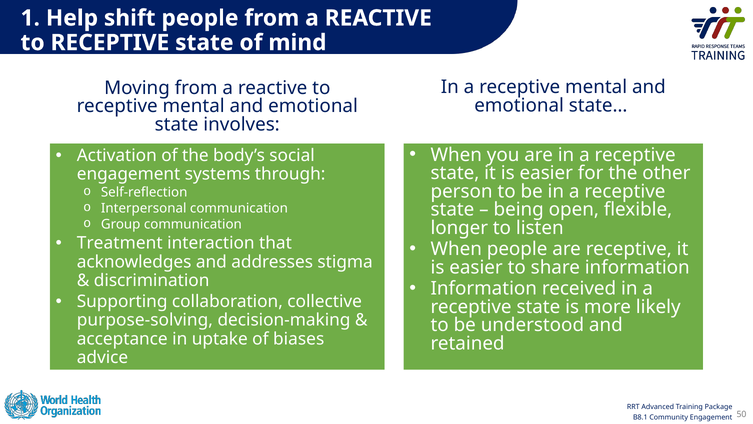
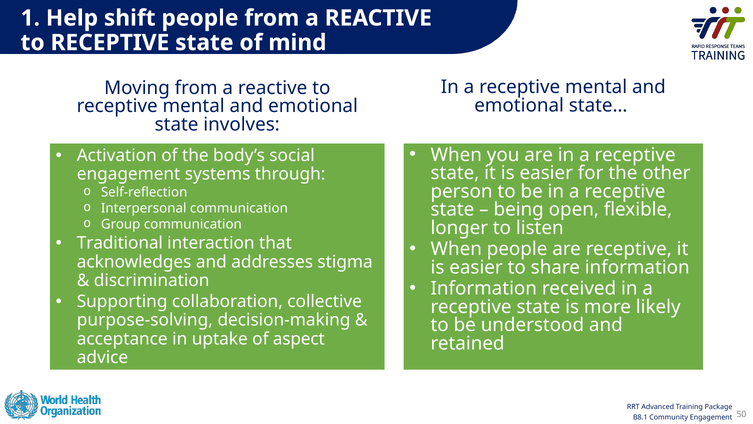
Treatment: Treatment -> Traditional (120, 243)
biases: biases -> aspect (299, 339)
